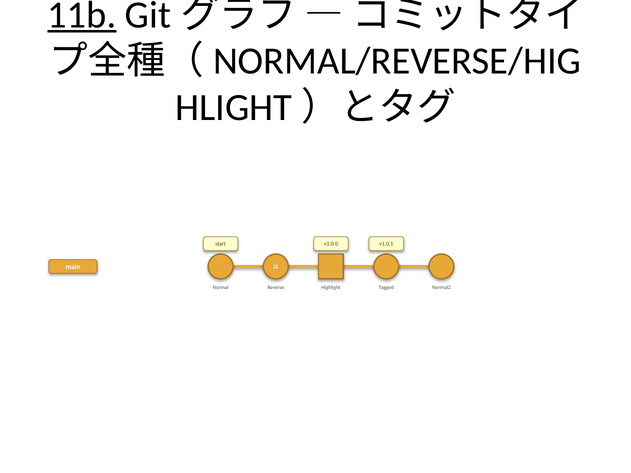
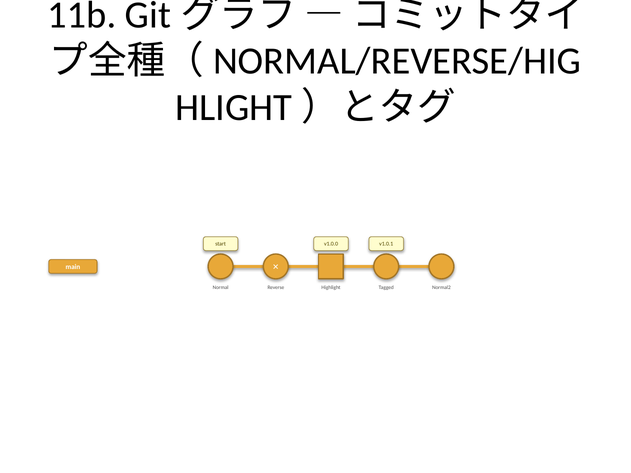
11b underline: present -> none (82, 15)
